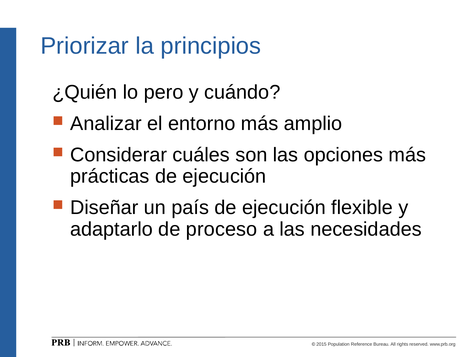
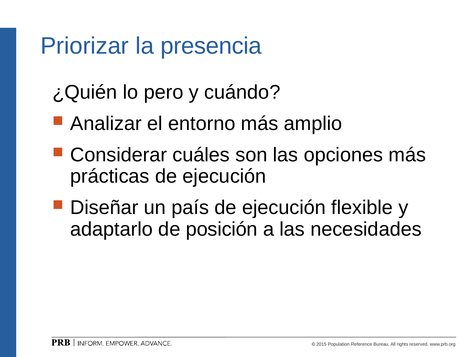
principios: principios -> presencia (211, 46)
proceso: proceso -> posición (222, 229)
